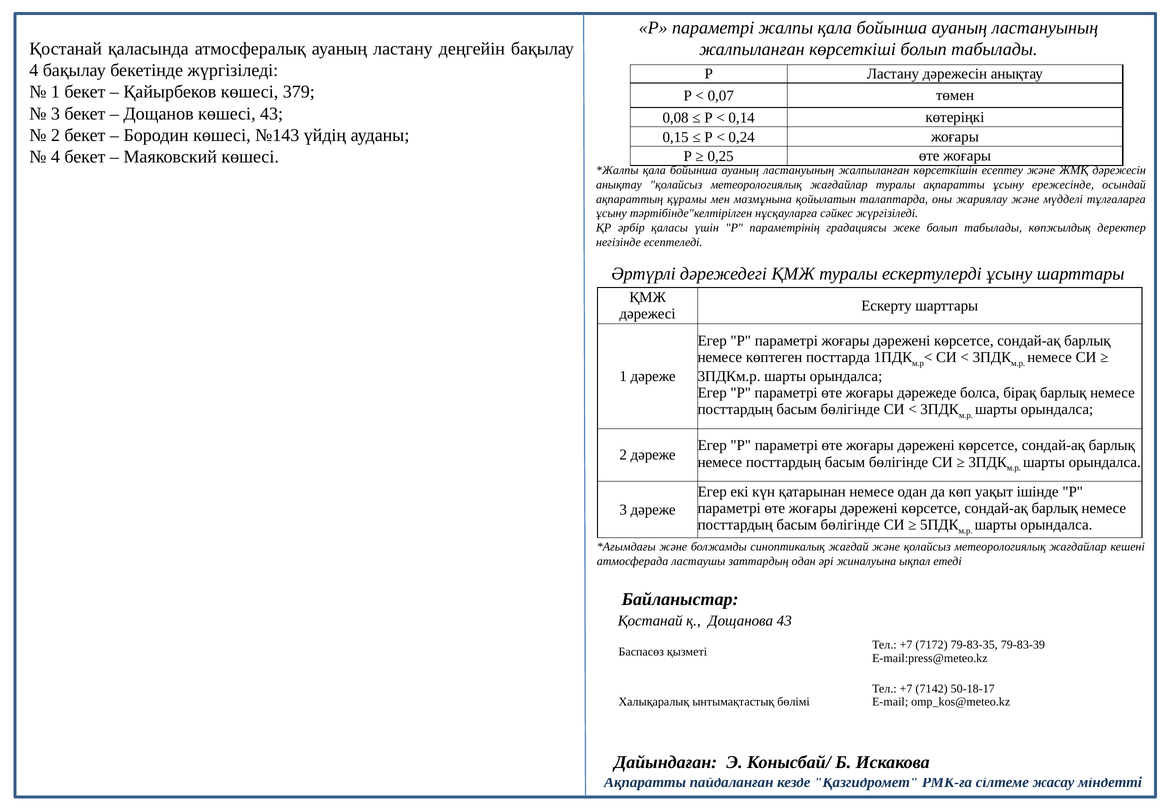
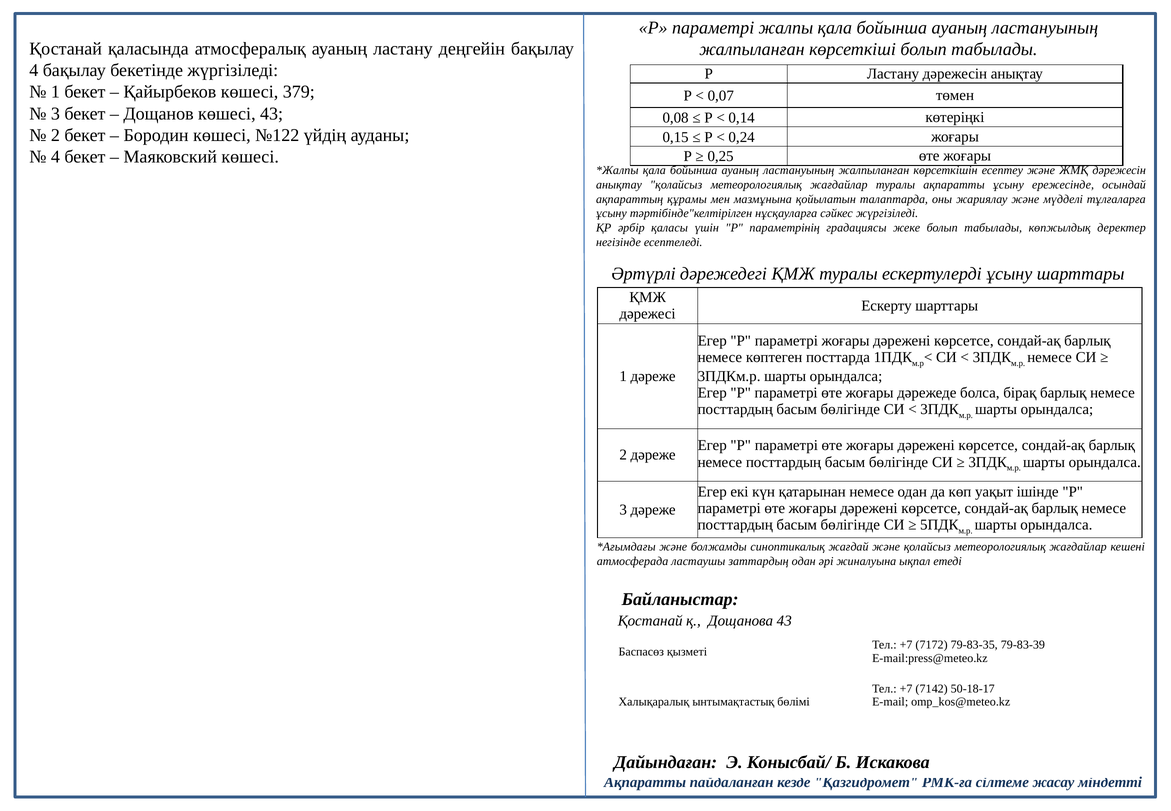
№143: №143 -> №122 (277, 135)
